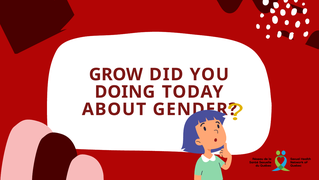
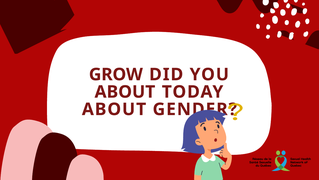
DOING: DOING -> ABOUT (125, 92)
